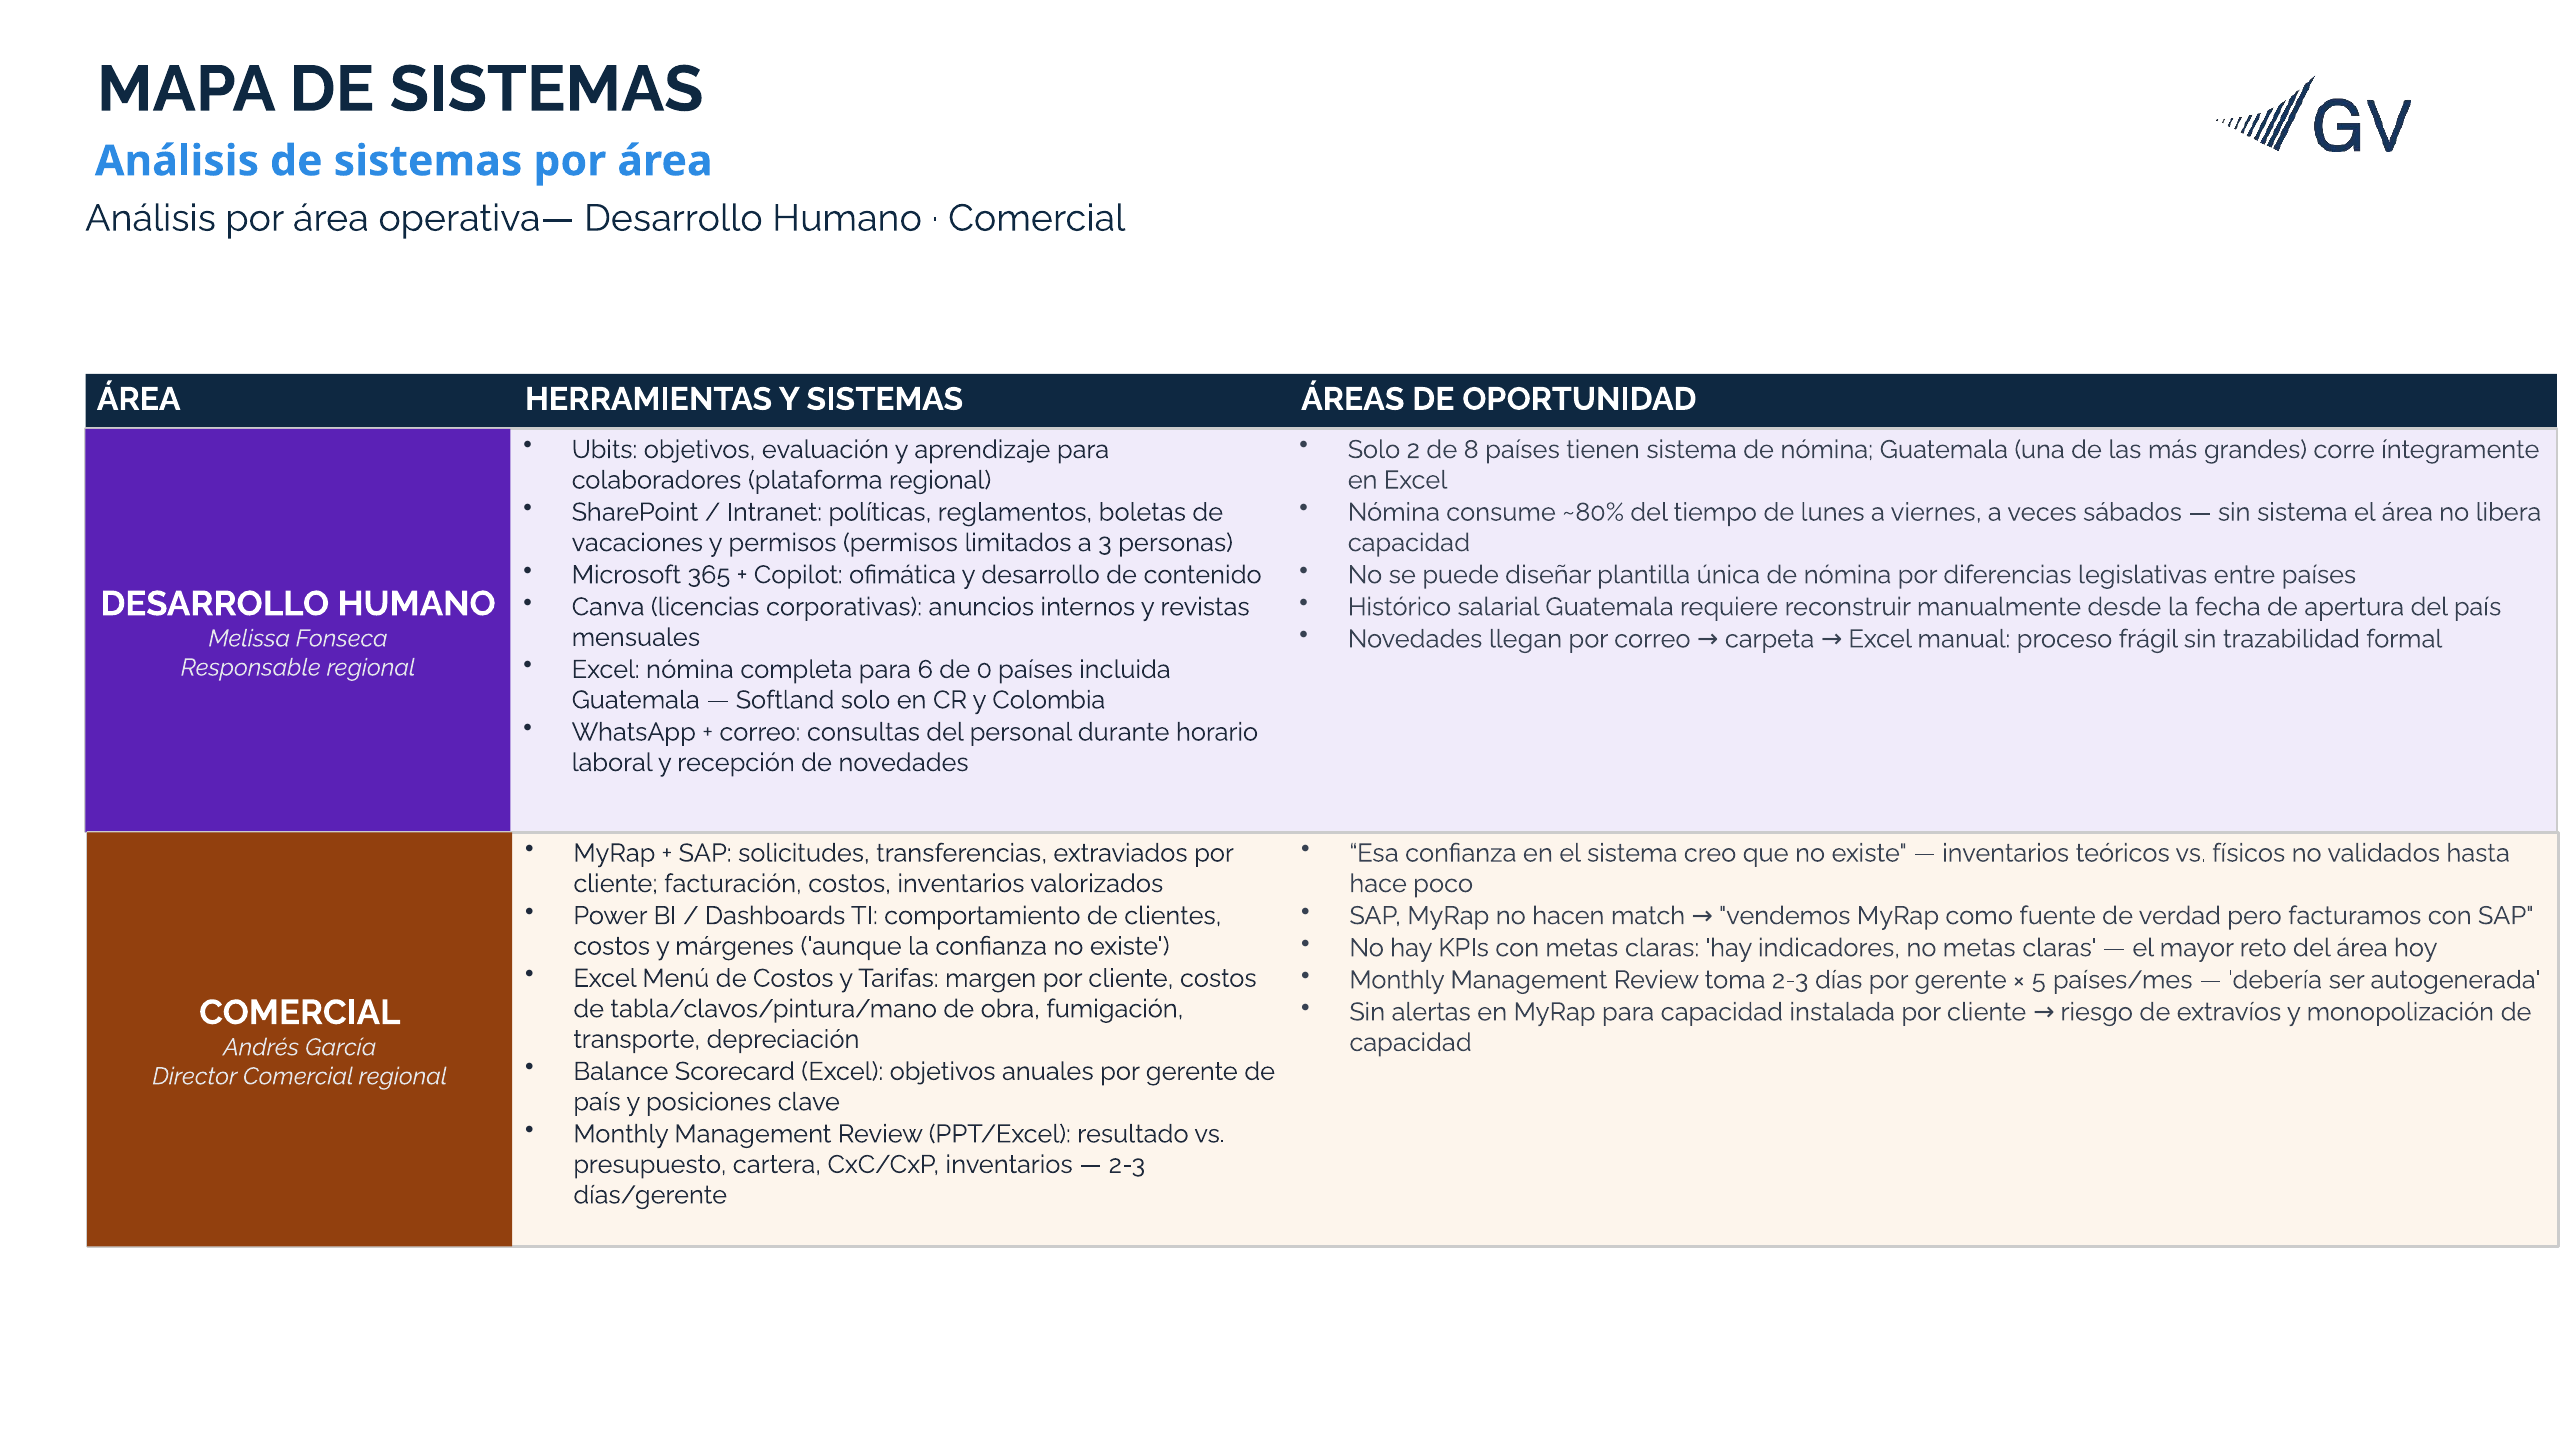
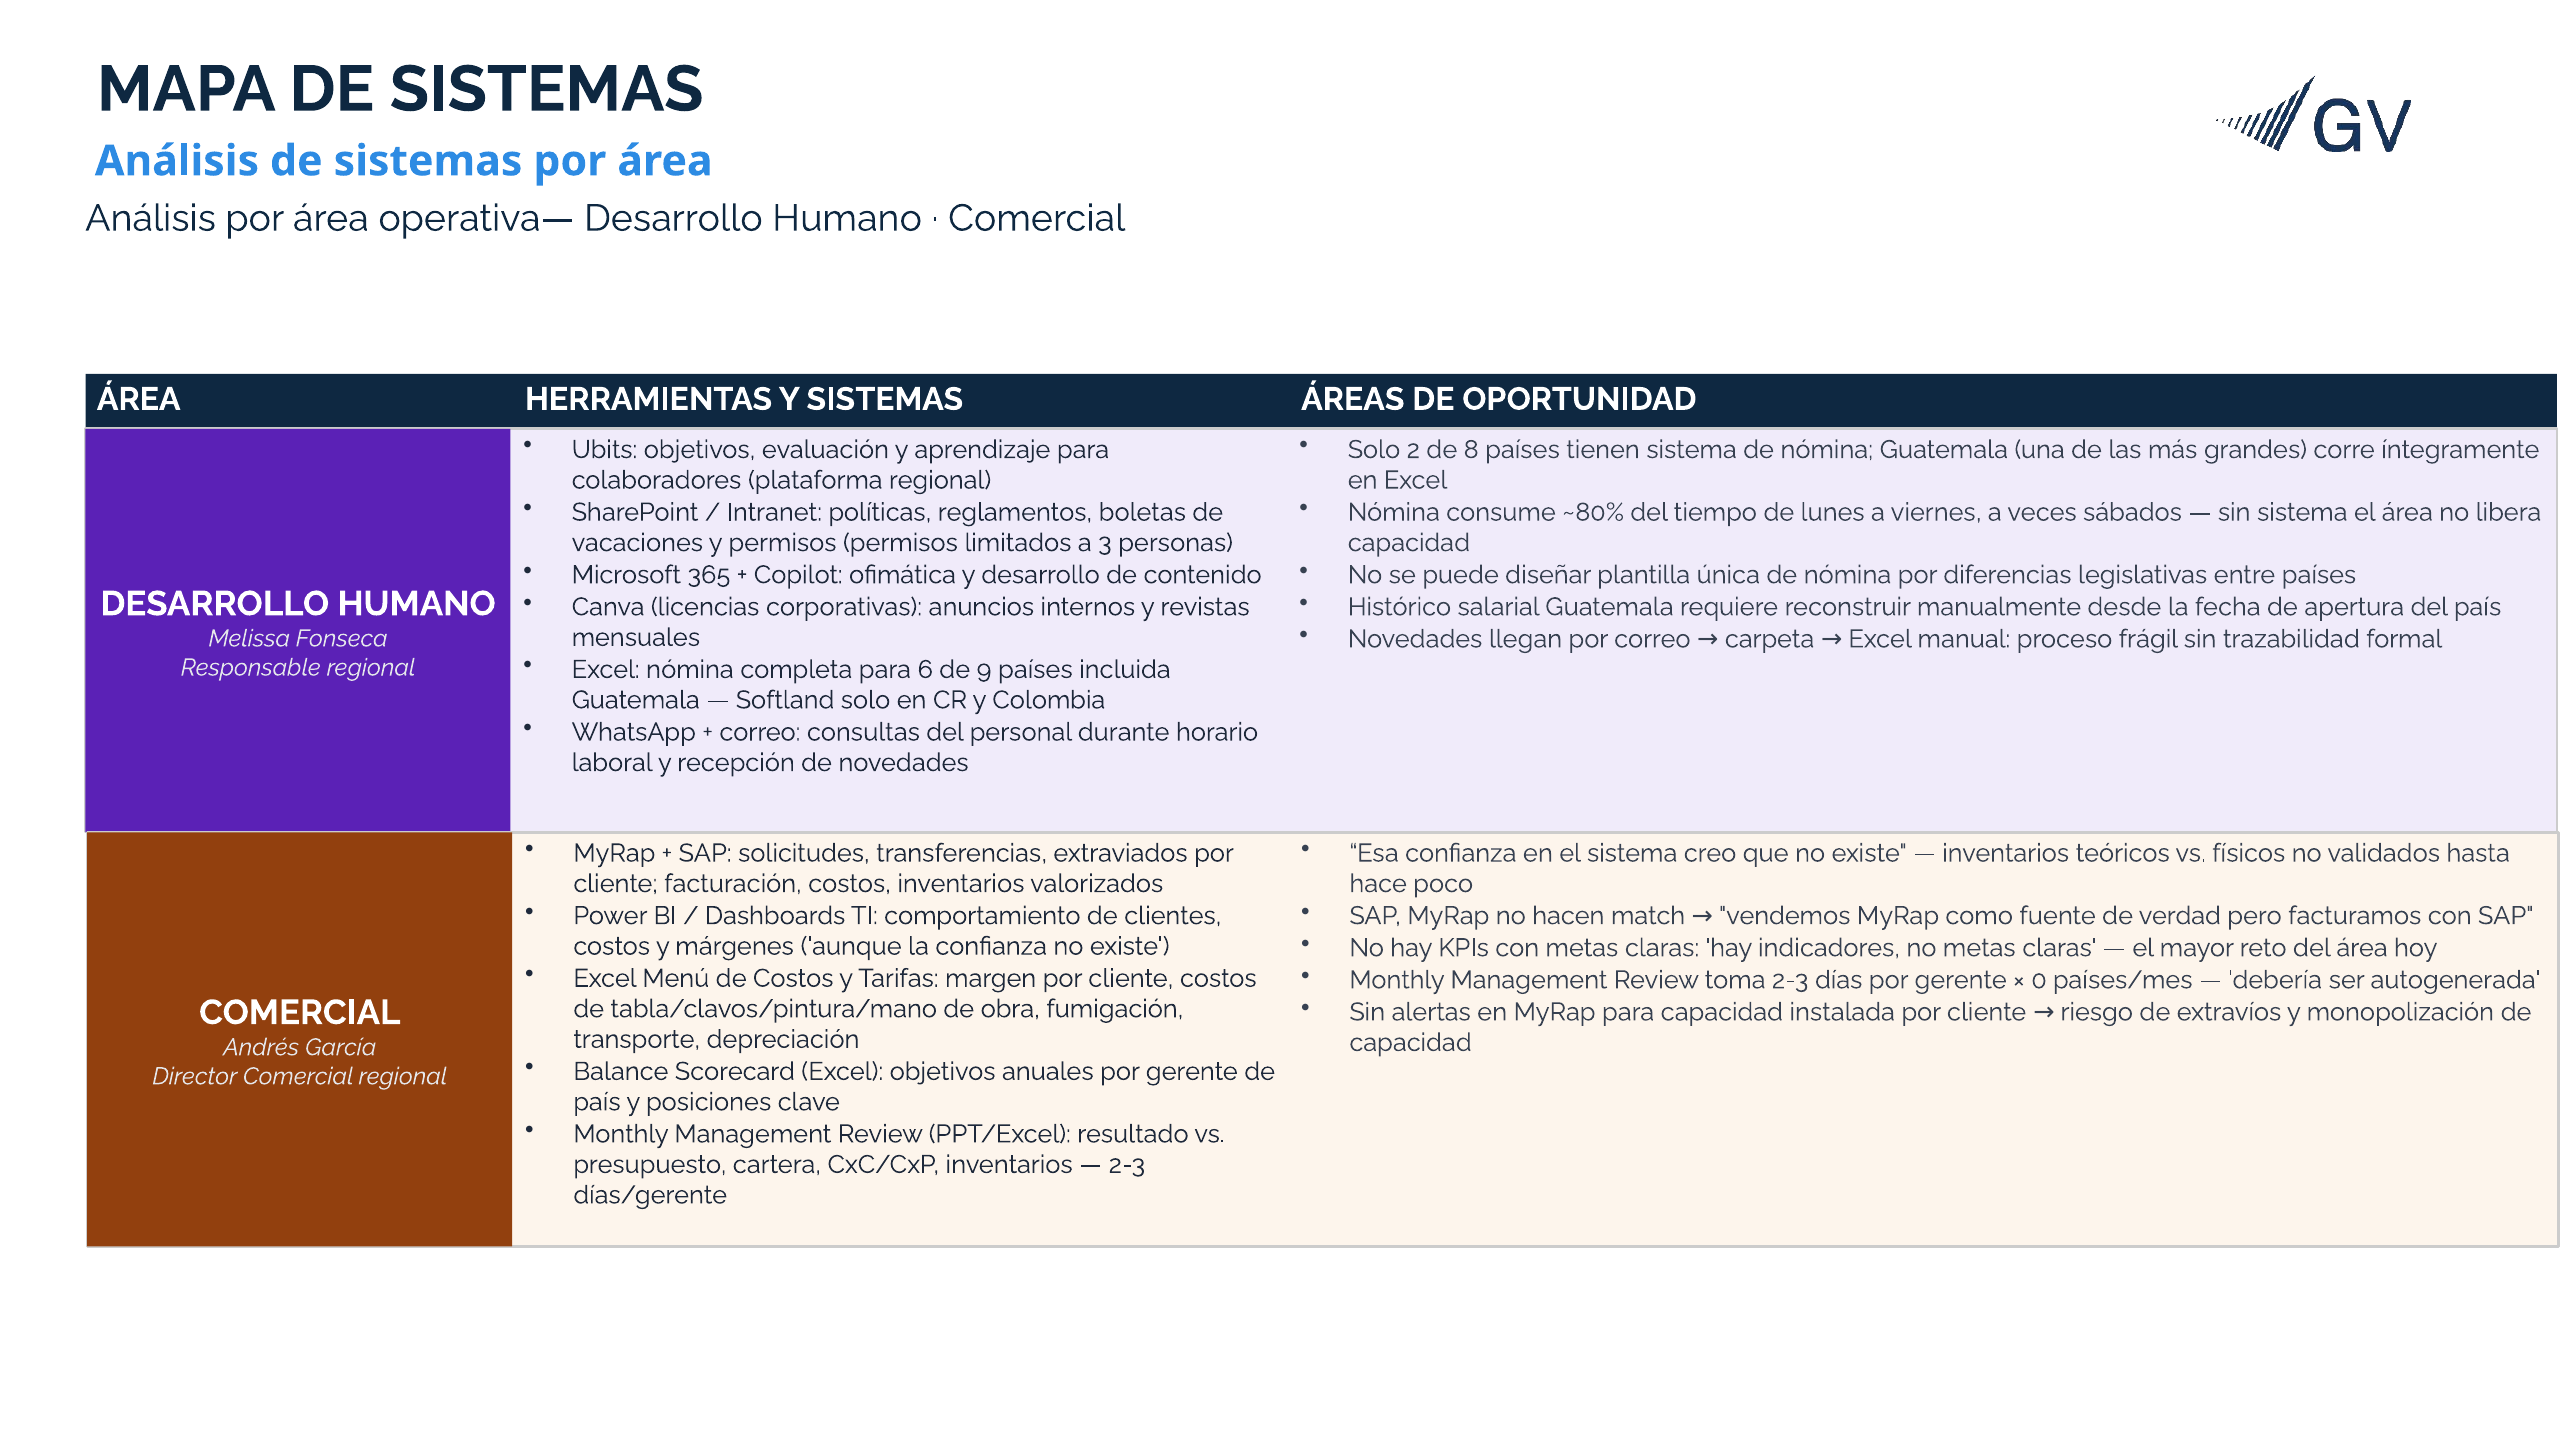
0: 0 -> 9 (984, 670)
5: 5 -> 0 (2039, 980)
